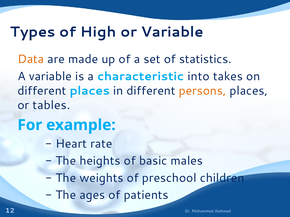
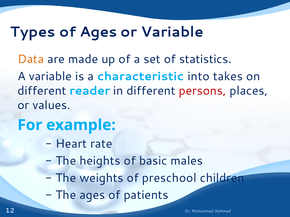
of High: High -> Ages (98, 32)
different places: places -> reader (90, 91)
persons colour: orange -> red (202, 91)
tables: tables -> values (51, 105)
